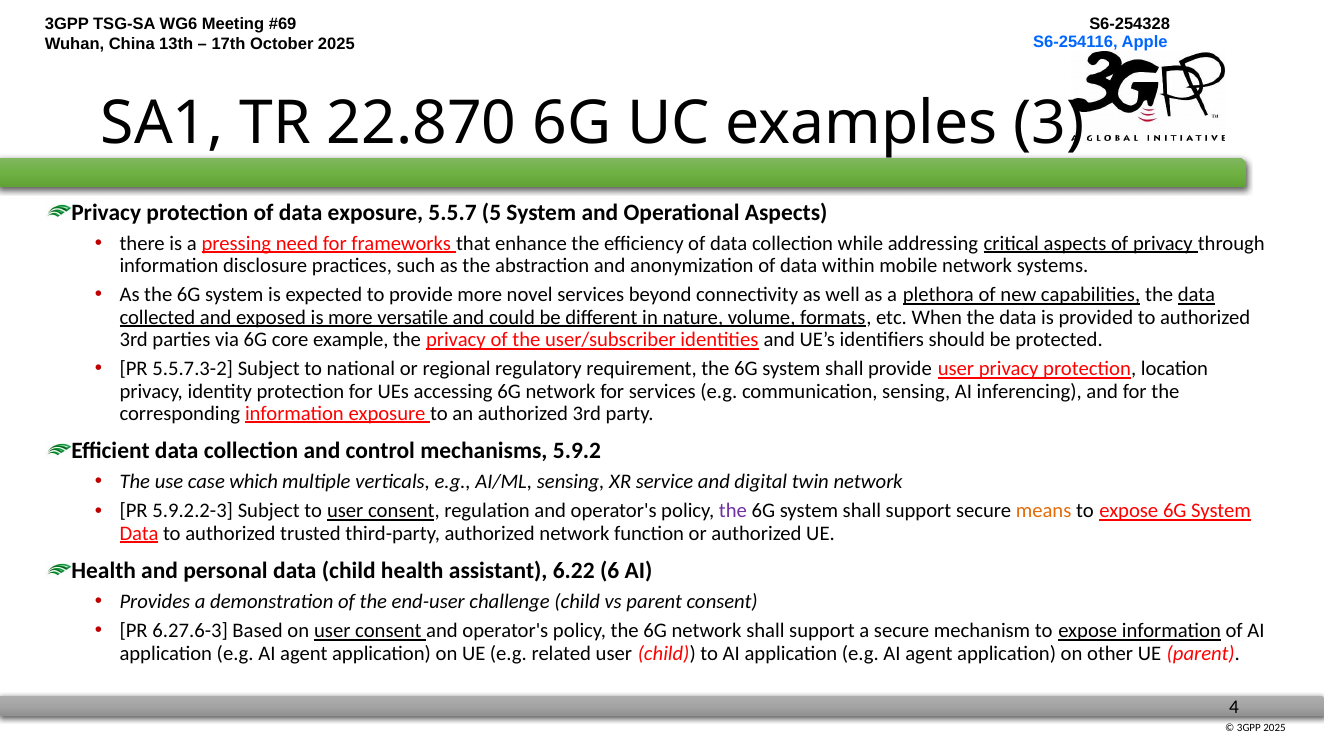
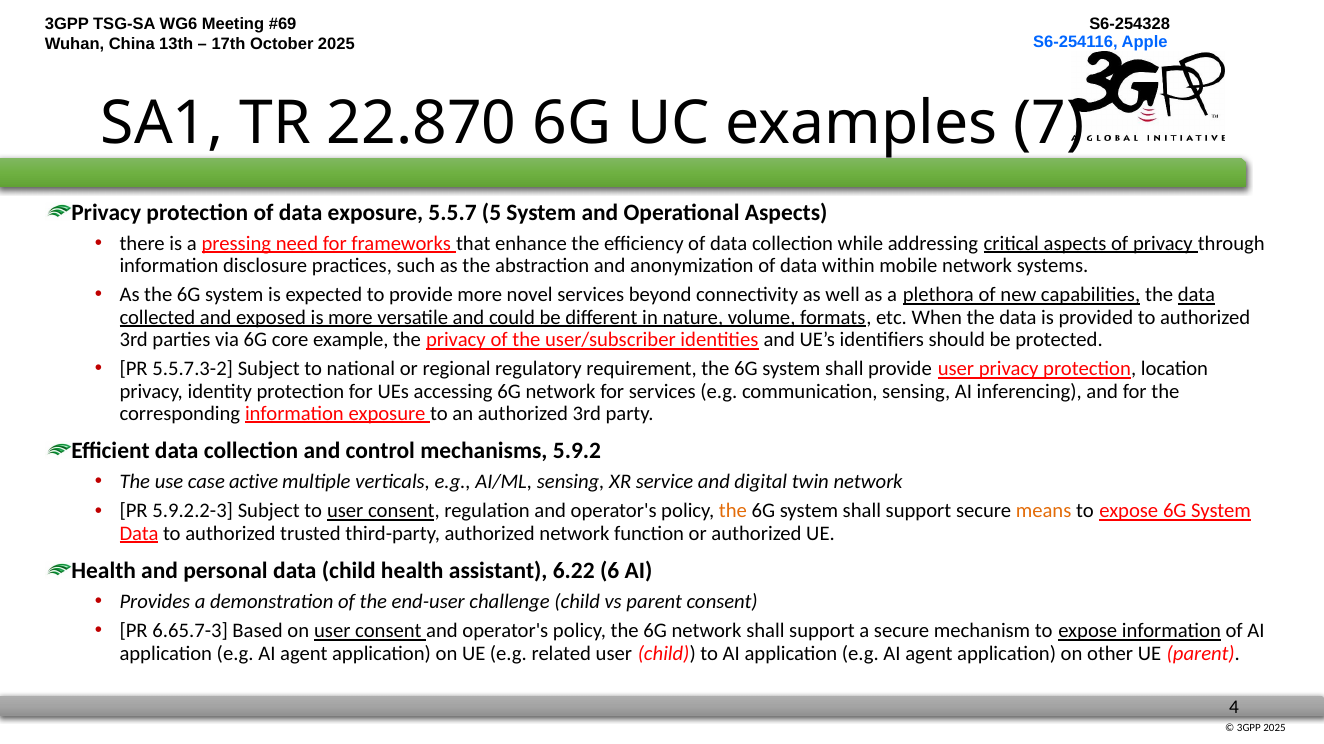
3: 3 -> 7 (1049, 123)
which: which -> active (254, 482)
the colour: purple -> orange (733, 512)
6.27.6-3: 6.27.6-3 -> 6.65.7-3 (190, 632)
